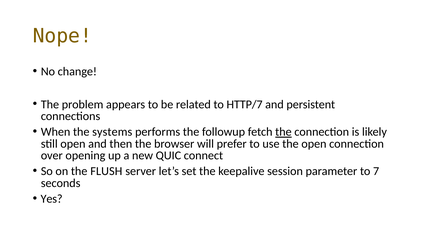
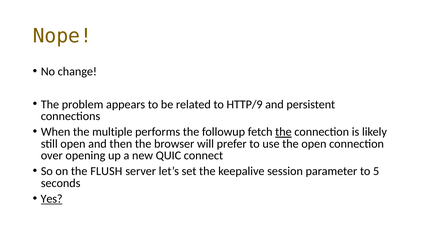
HTTP/7: HTTP/7 -> HTTP/9 (245, 104)
systems: systems -> multiple (112, 132)
7: 7 -> 5 (376, 171)
Yes underline: none -> present (52, 199)
